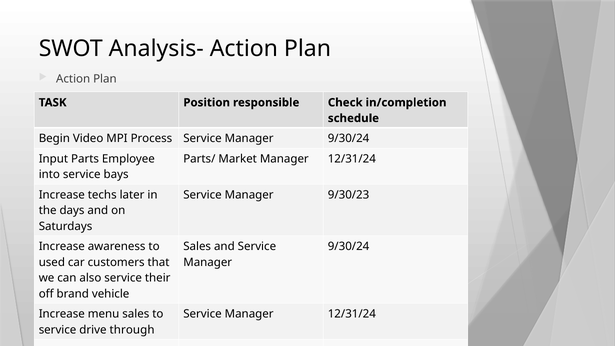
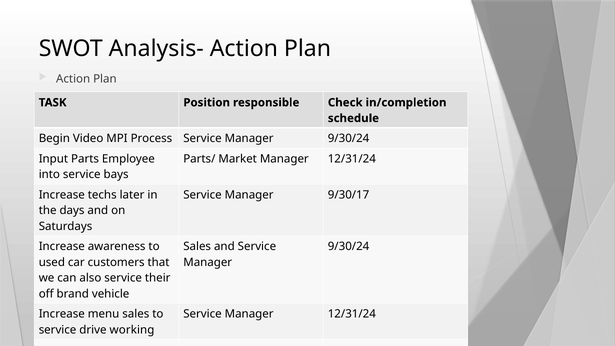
9/30/23: 9/30/23 -> 9/30/17 (349, 195)
through: through -> working (132, 330)
